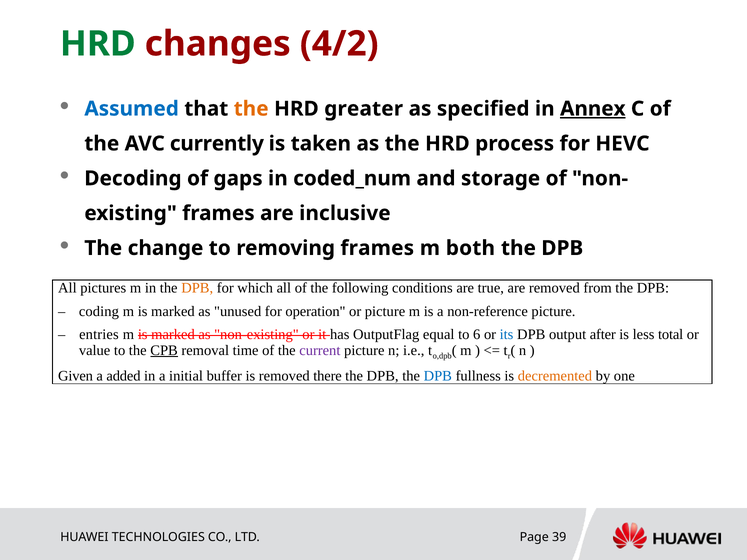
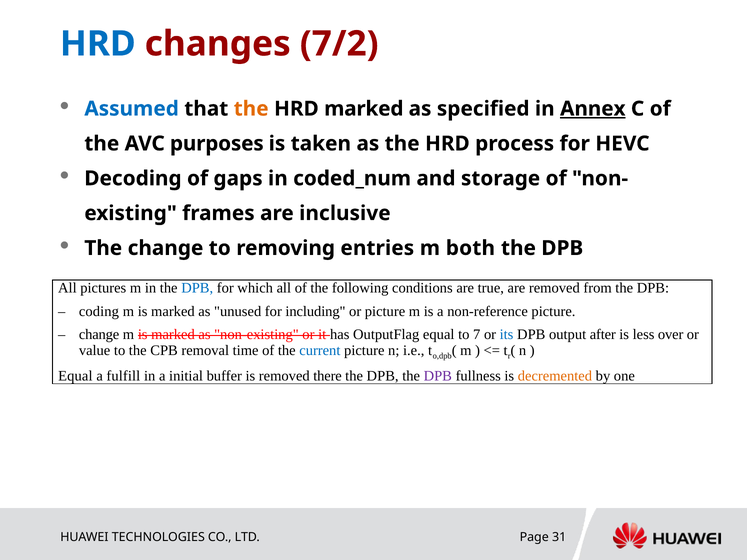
HRD colour: green -> blue (98, 44)
4/2: 4/2 -> 7/2 (339, 44)
HRD greater: greater -> marked (364, 109)
currently: currently -> purposes (217, 144)
removing frames: frames -> entries (377, 248)
DPB colour: orange -> blue (197, 288)
operation: operation -> including (315, 311)
entries: entries -> change (99, 335)
6: 6 -> 7 (477, 335)
total: total -> over (671, 335)
CPB underline: present -> none (164, 351)
current colour: purple -> blue (320, 351)
Given: Given -> Equal (75, 376)
added: added -> fulfill (123, 376)
DPB colour: blue -> purple (438, 376)
39: 39 -> 31 (559, 538)
